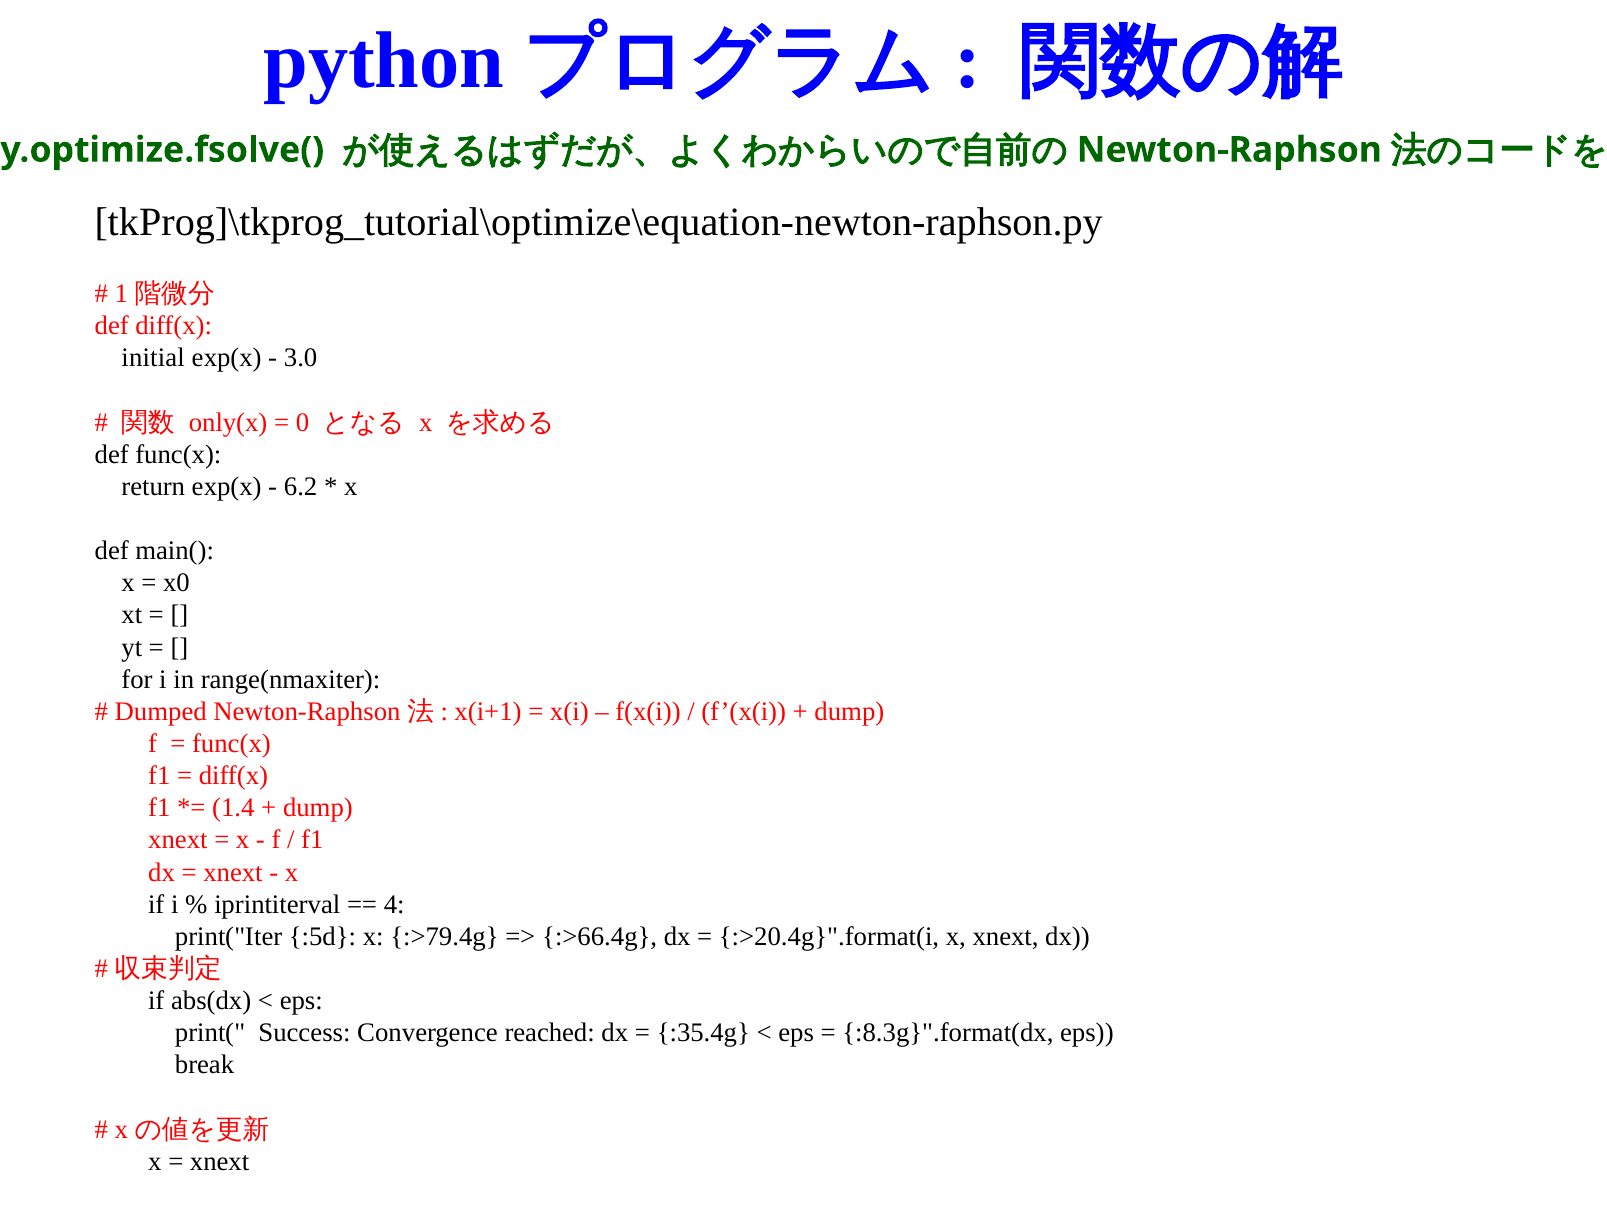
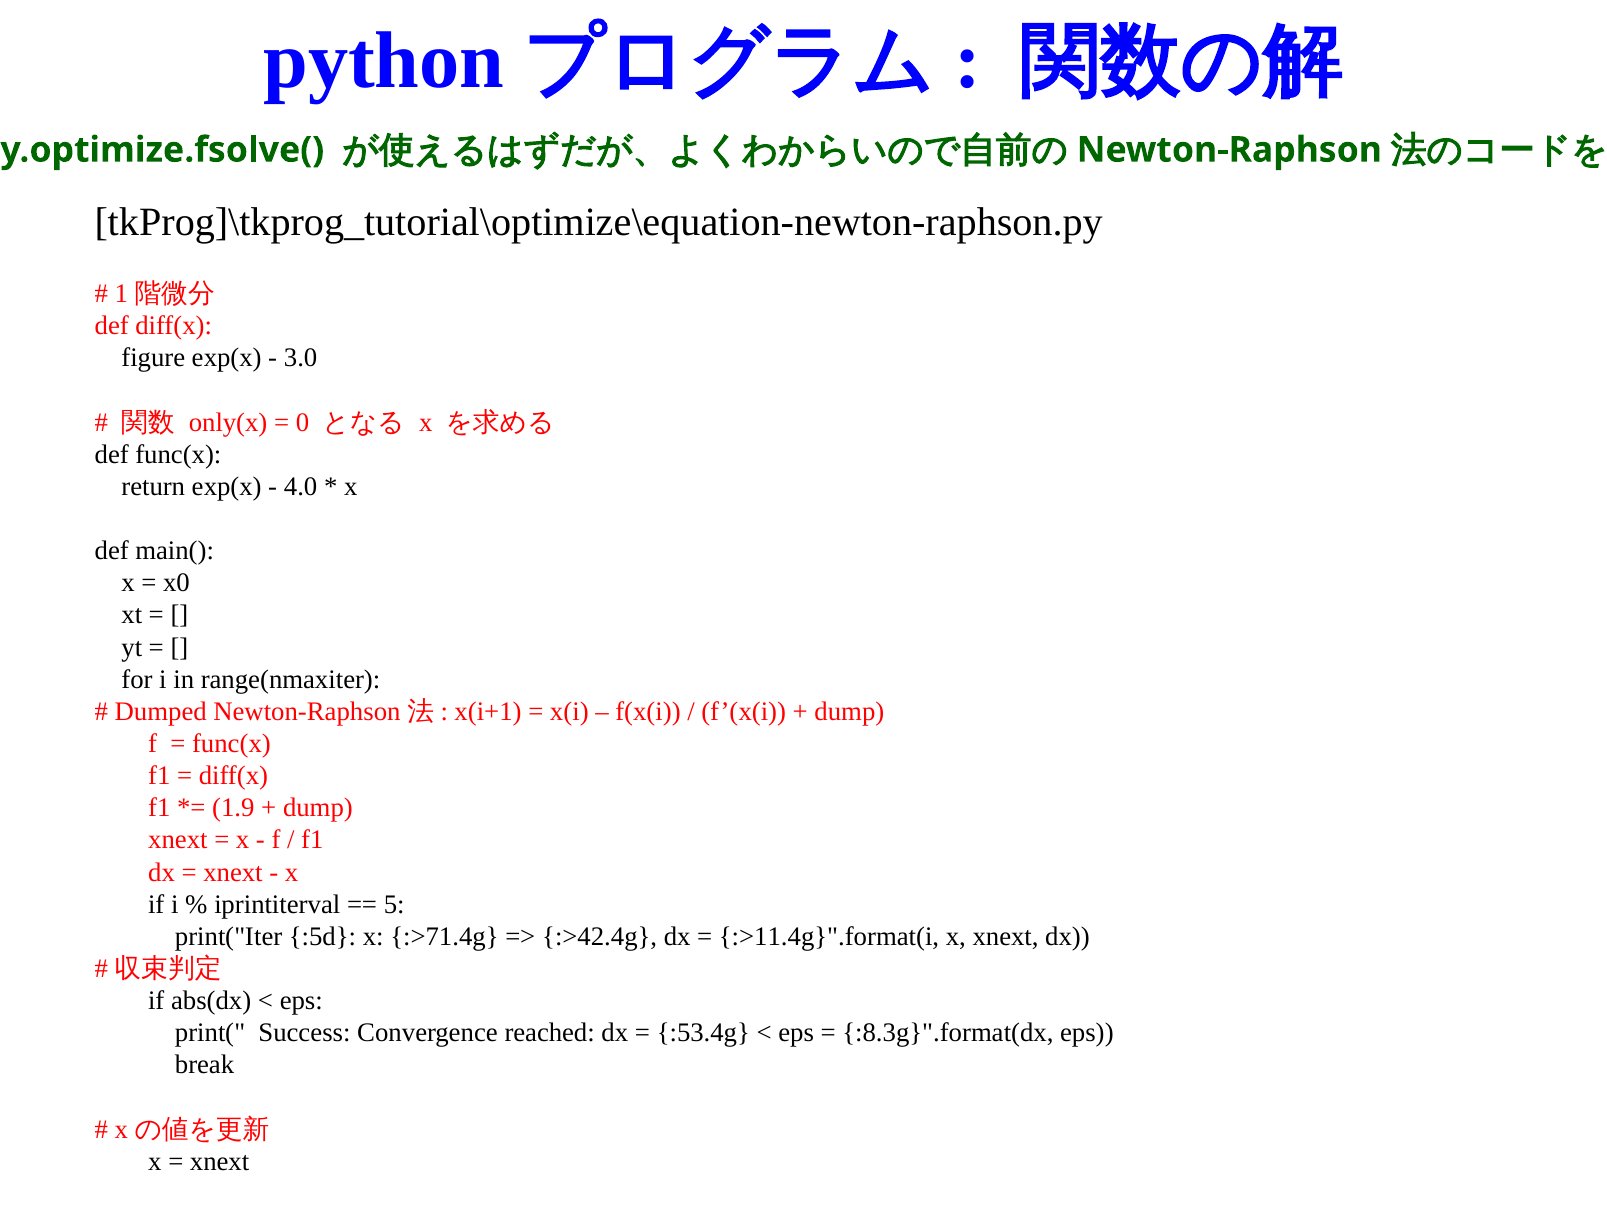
initial: initial -> figure (153, 358)
6.2: 6.2 -> 4.0 (301, 487)
1.4: 1.4 -> 1.9 (233, 808)
4: 4 -> 5 (394, 904)
:>79.4g: :>79.4g -> :>71.4g (444, 937)
:>66.4g: :>66.4g -> :>42.4g (600, 937)
:>20.4g}".format(i: :>20.4g}".format(i -> :>11.4g}".format(i (829, 937)
:35.4g: :35.4g -> :53.4g (703, 1033)
